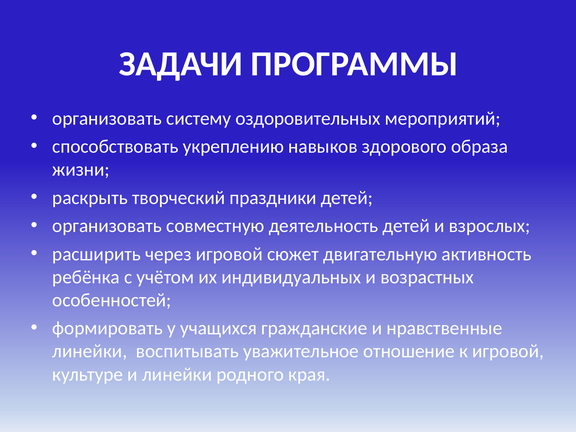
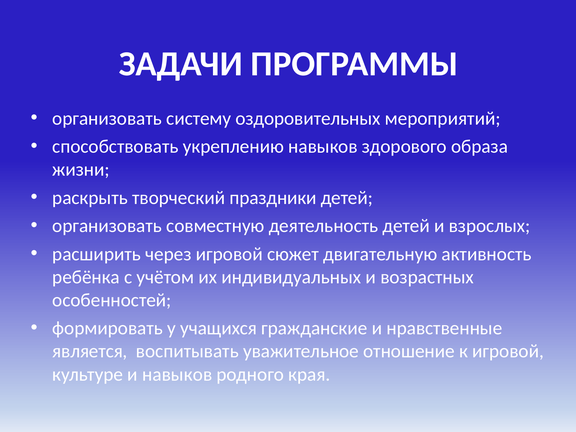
линейки: линейки -> является (90, 351)
и линейки: линейки -> навыков (177, 374)
